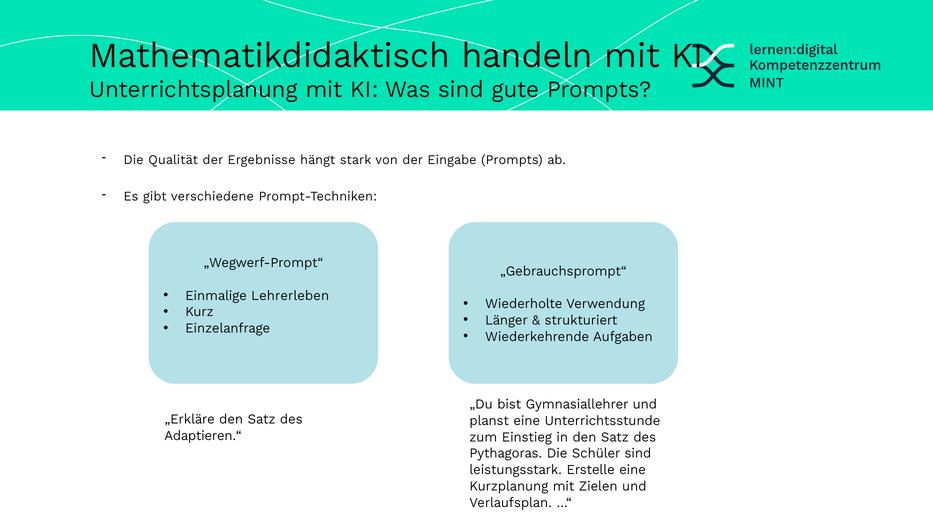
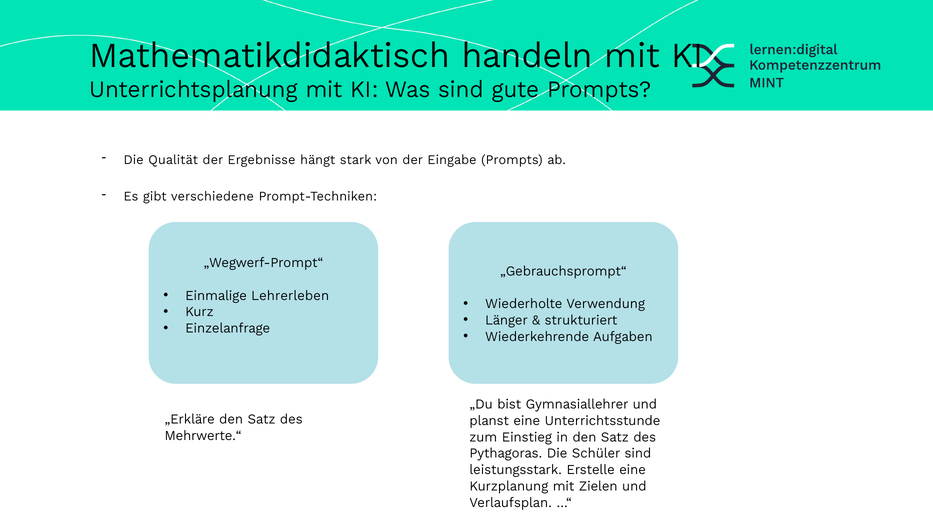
Adaptieren.“: Adaptieren.“ -> Mehrwerte.“ (203, 435)
